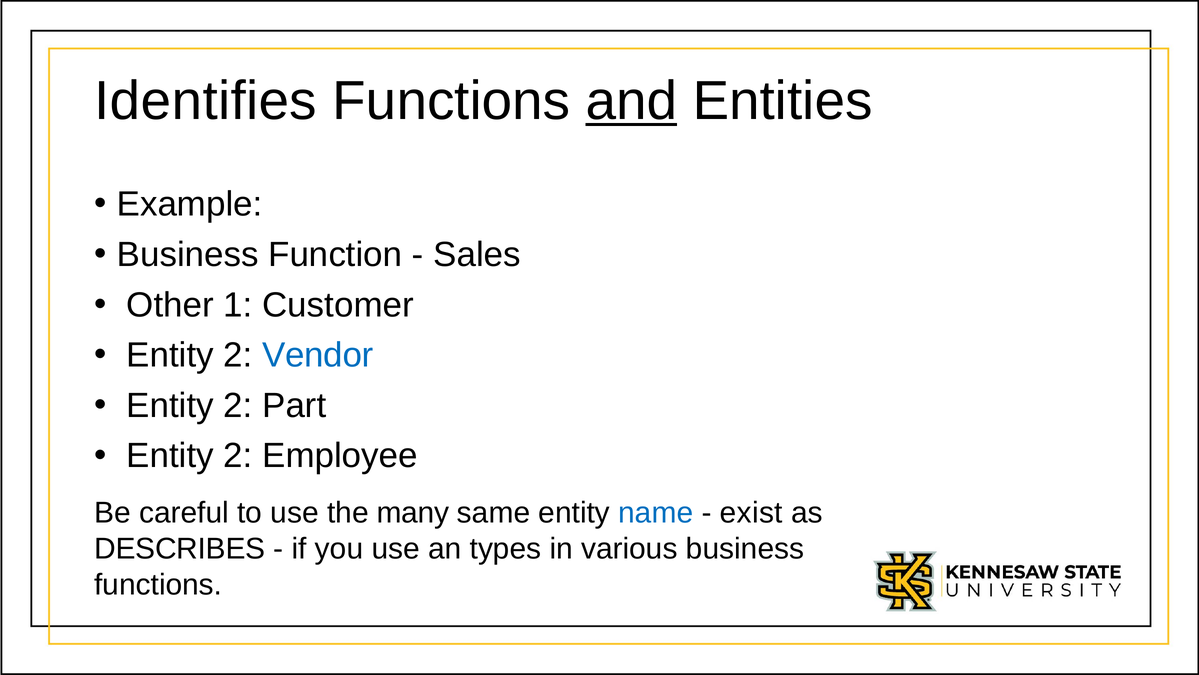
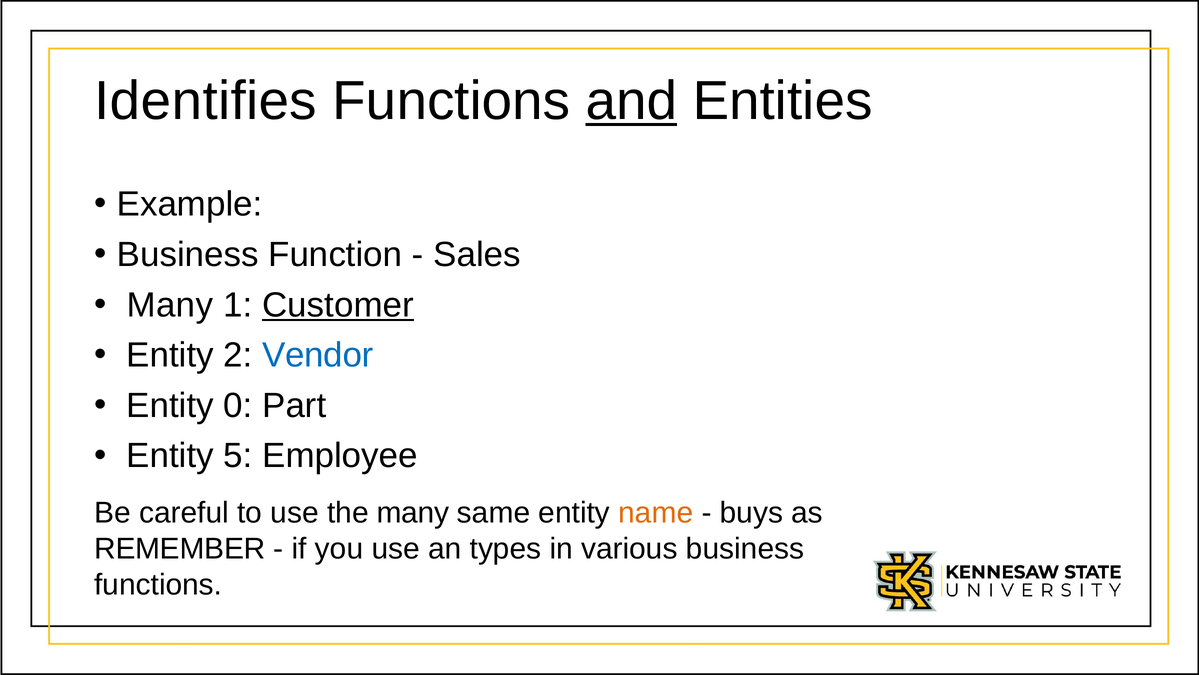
Other: Other -> Many (170, 305)
Customer underline: none -> present (338, 305)
2: 2 -> 0 (238, 405)
2: 2 -> 5 (238, 456)
name colour: blue -> orange (656, 512)
exist: exist -> buys (751, 512)
DESCRIBES: DESCRIBES -> REMEMBER (180, 548)
